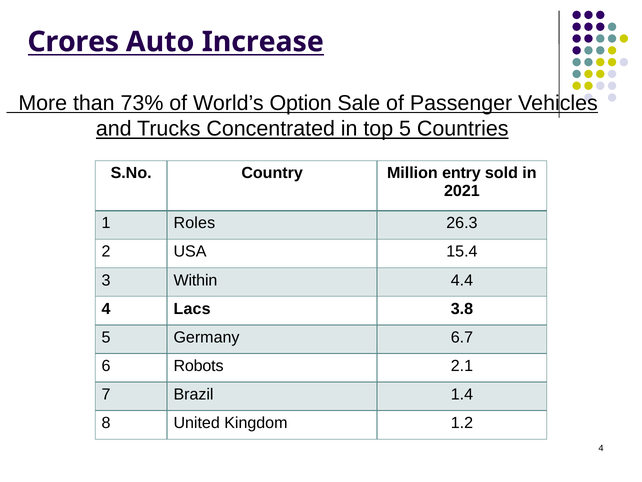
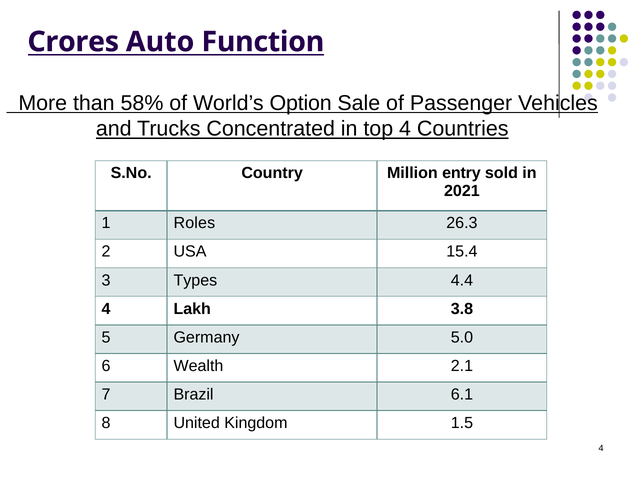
Increase: Increase -> Function (263, 42)
73%: 73% -> 58% (142, 103)
top 5: 5 -> 4 (405, 129)
Within: Within -> Types (195, 280)
Lacs: Lacs -> Lakh (192, 308)
6.7: 6.7 -> 5.0 (462, 337)
Robots: Robots -> Wealth (198, 366)
1.4: 1.4 -> 6.1 (462, 394)
1.2: 1.2 -> 1.5 (462, 423)
